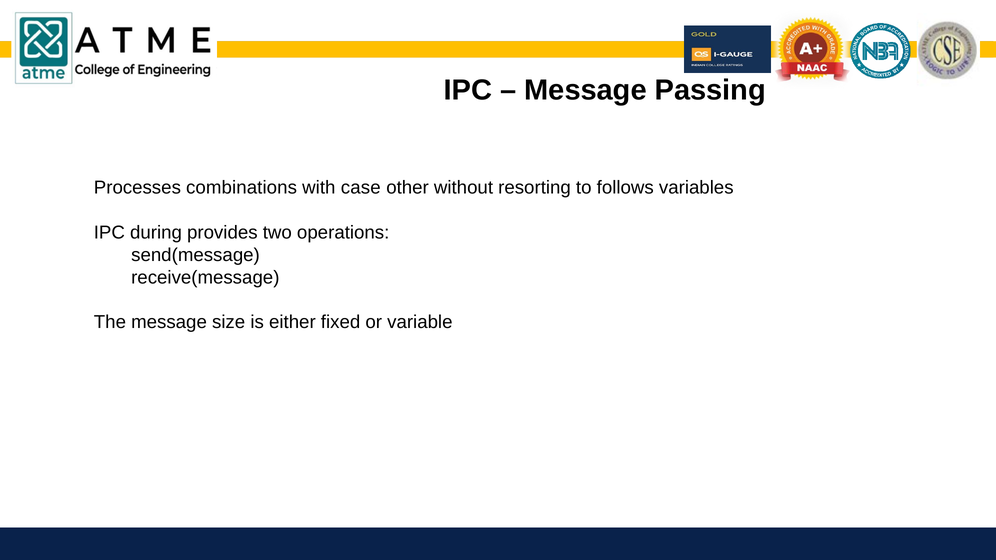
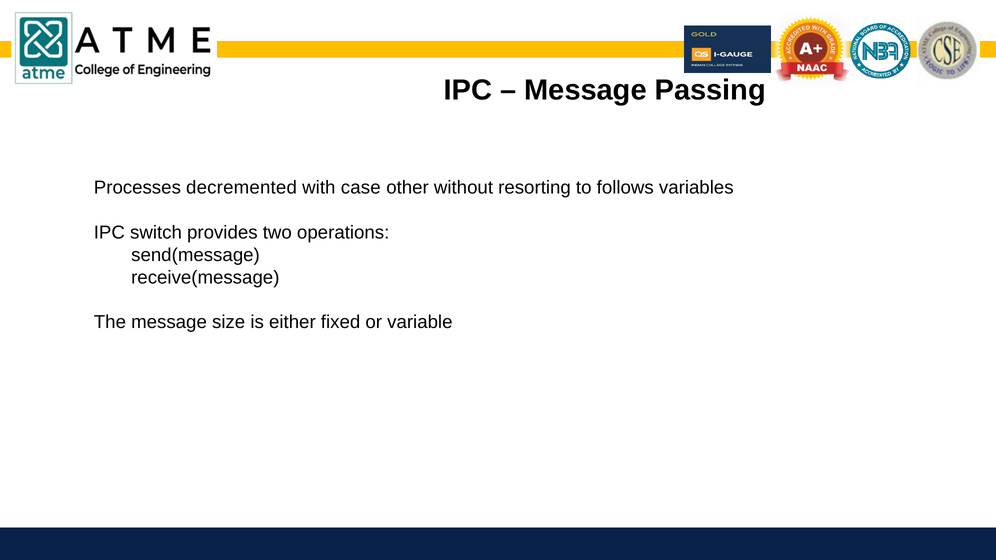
combinations: combinations -> decremented (241, 188)
during: during -> switch (156, 233)
